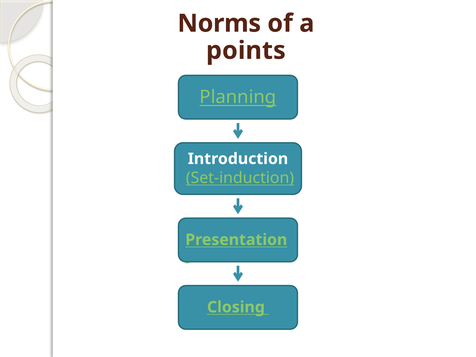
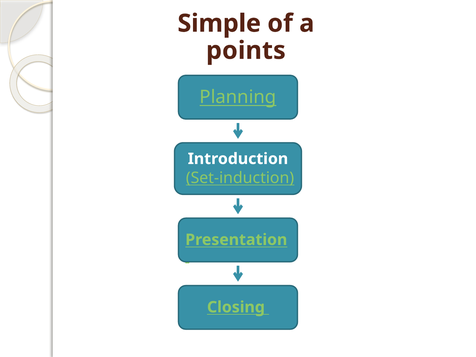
Norms: Norms -> Simple (219, 23)
